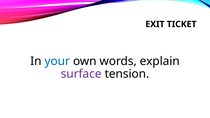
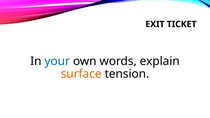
surface colour: purple -> orange (81, 74)
